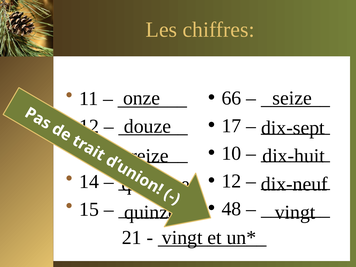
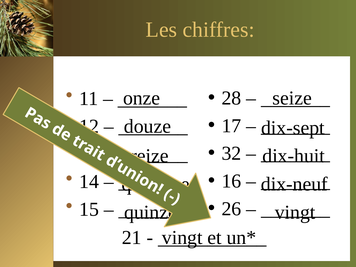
66: 66 -> 28 (231, 98)
10: 10 -> 32 (231, 153)
12: 12 -> 16 (231, 181)
48: 48 -> 26 (231, 209)
